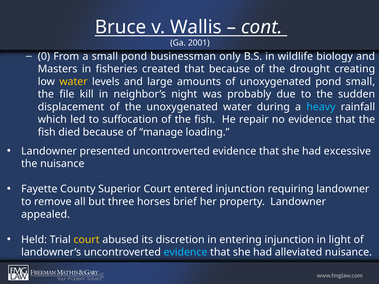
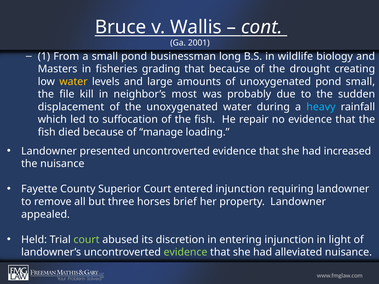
0: 0 -> 1 (44, 56)
only: only -> long (230, 56)
created: created -> grading (161, 69)
night: night -> most (184, 94)
excessive: excessive -> increased (347, 151)
court colour: yellow -> light green (87, 240)
evidence colour: light blue -> light green (186, 252)
